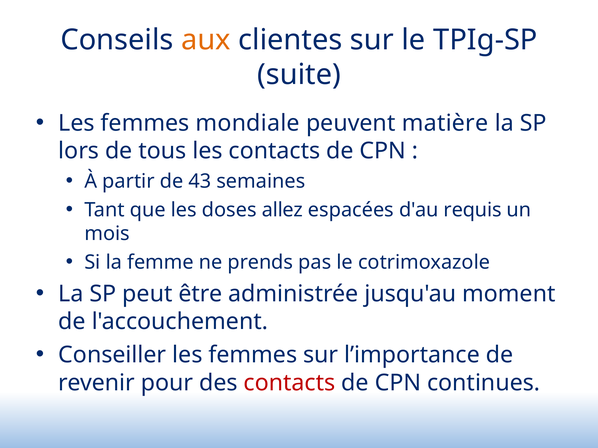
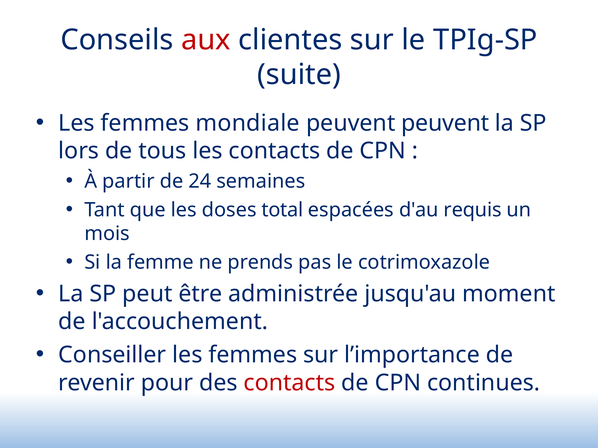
aux colour: orange -> red (206, 40)
peuvent matière: matière -> peuvent (445, 123)
43: 43 -> 24 (200, 182)
allez: allez -> total (282, 210)
